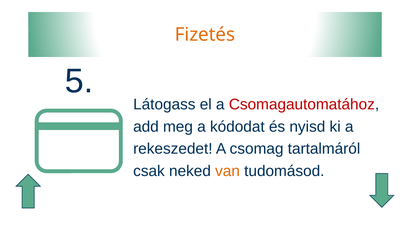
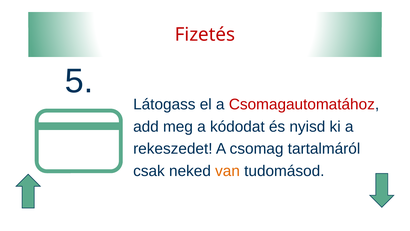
Fizetés colour: orange -> red (205, 34)
